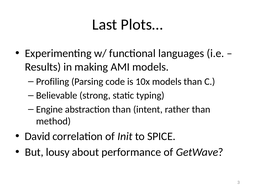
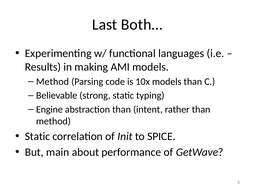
Plots…: Plots… -> Both… (142, 25)
Profiling: Profiling -> Method (52, 82)
David: David -> Static (37, 137)
lousy: lousy -> main (58, 152)
